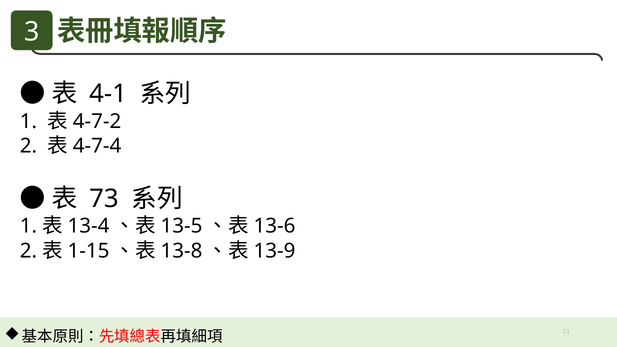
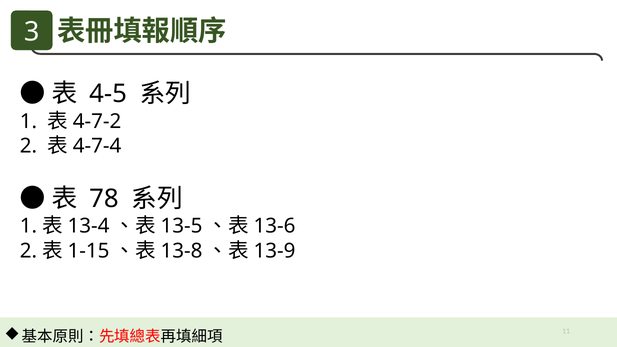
4-1: 4-1 -> 4-5 (108, 94)
73: 73 -> 78 (104, 199)
